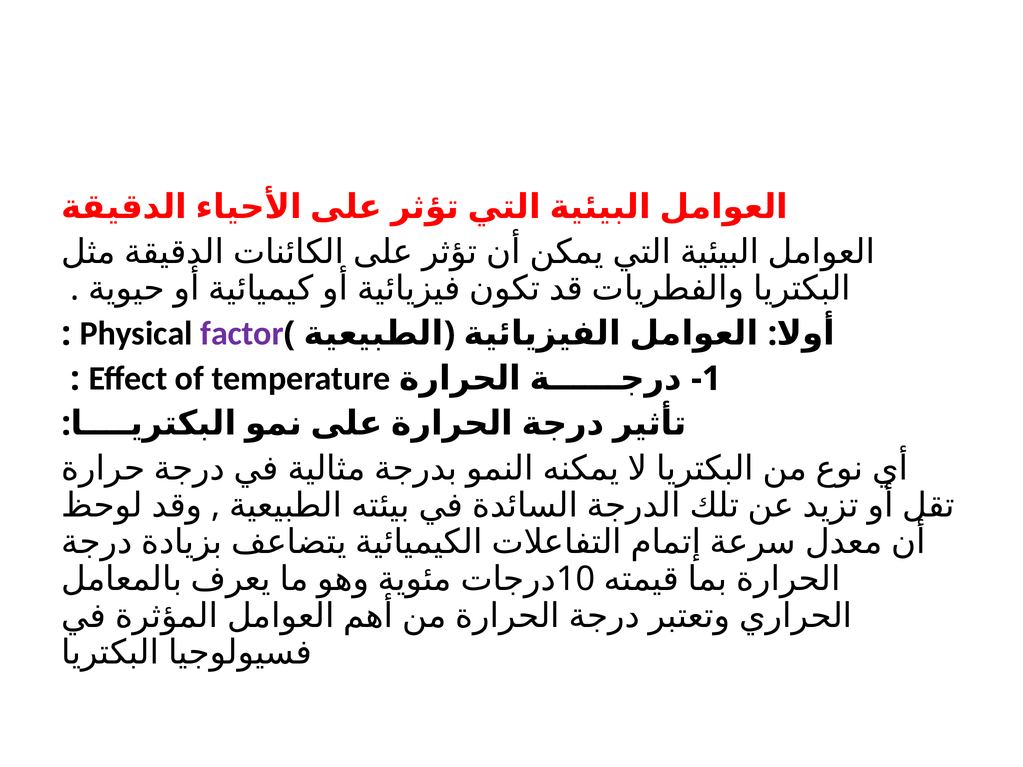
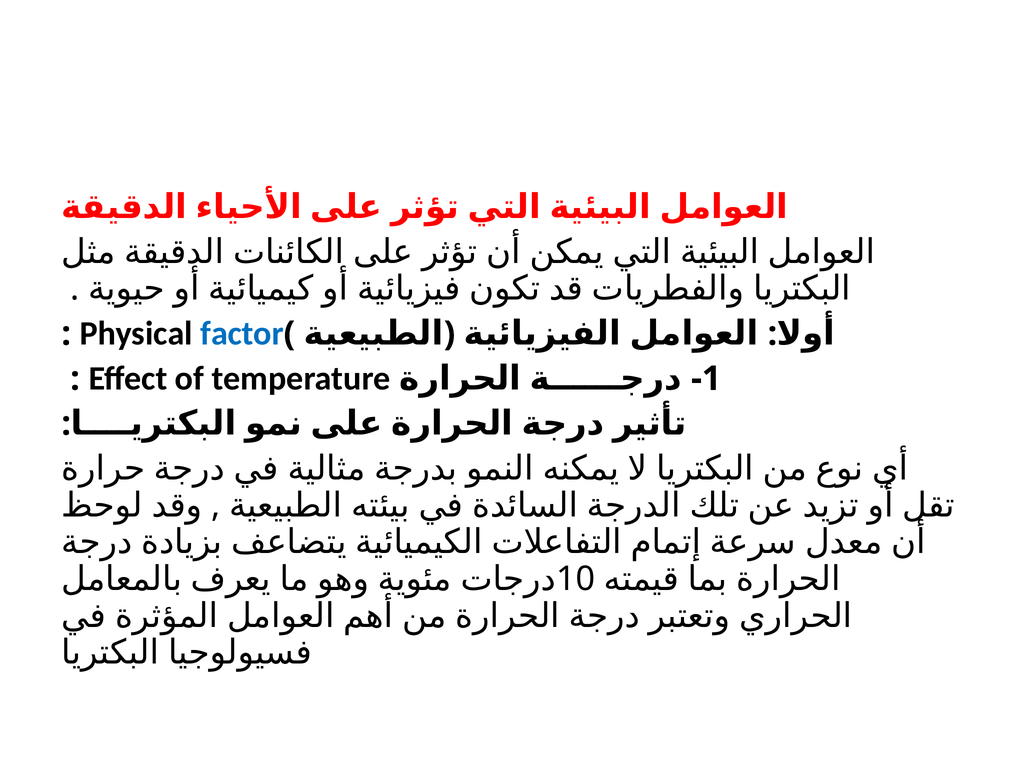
factor colour: purple -> blue (242, 334)
